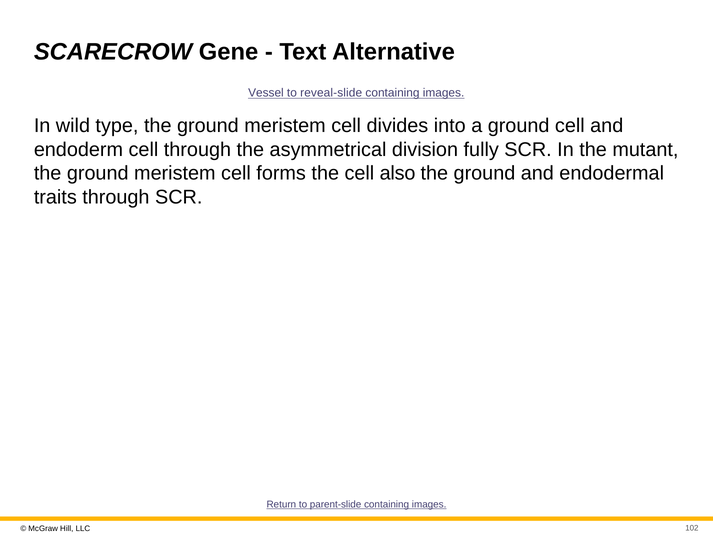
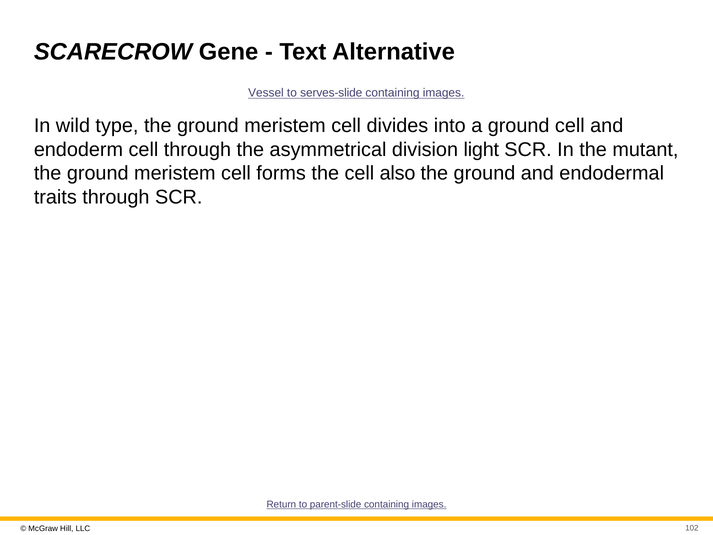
reveal-slide: reveal-slide -> serves-slide (331, 93)
fully: fully -> light (481, 150)
